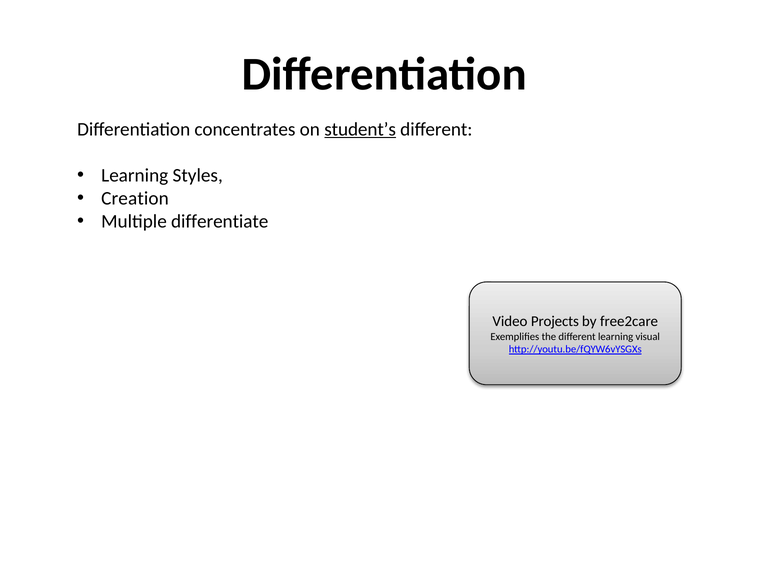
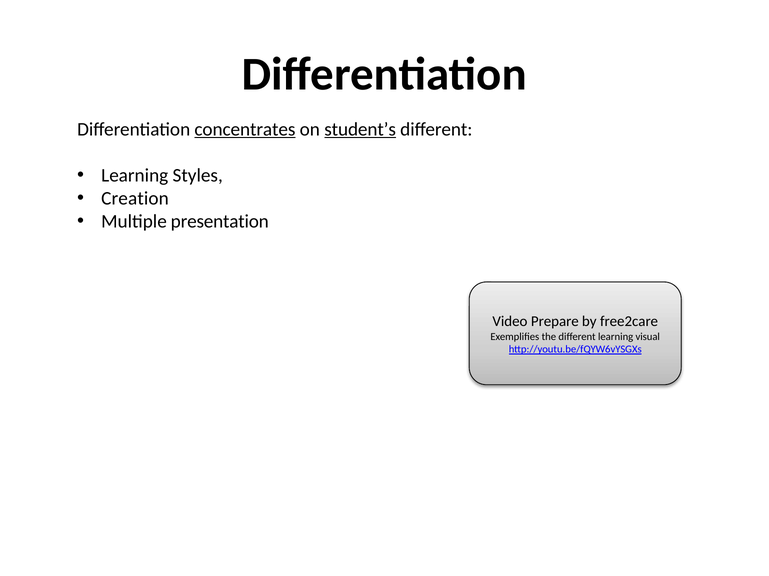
concentrates underline: none -> present (245, 129)
differentiate: differentiate -> presentation (220, 222)
Projects: Projects -> Prepare (555, 322)
